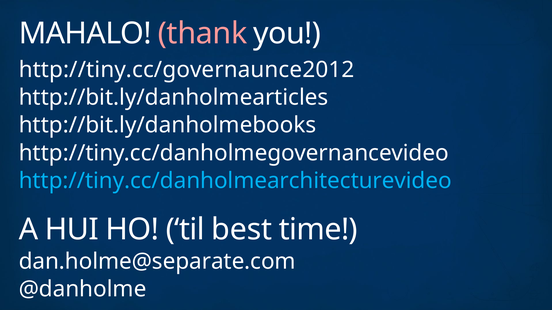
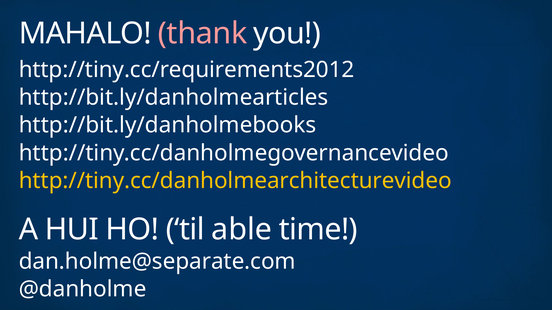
http://tiny.cc/governaunce2012: http://tiny.cc/governaunce2012 -> http://tiny.cc/requirements2012 (187, 70)
http://tiny.cc/danholmearchitecturevideo colour: light blue -> yellow (235, 181)
best: best -> able (242, 230)
